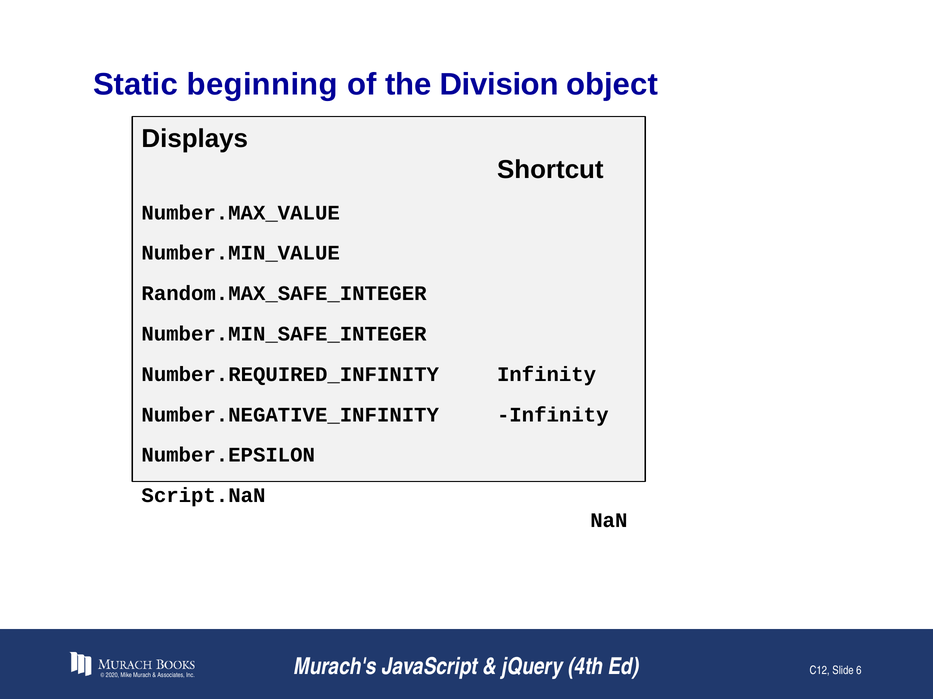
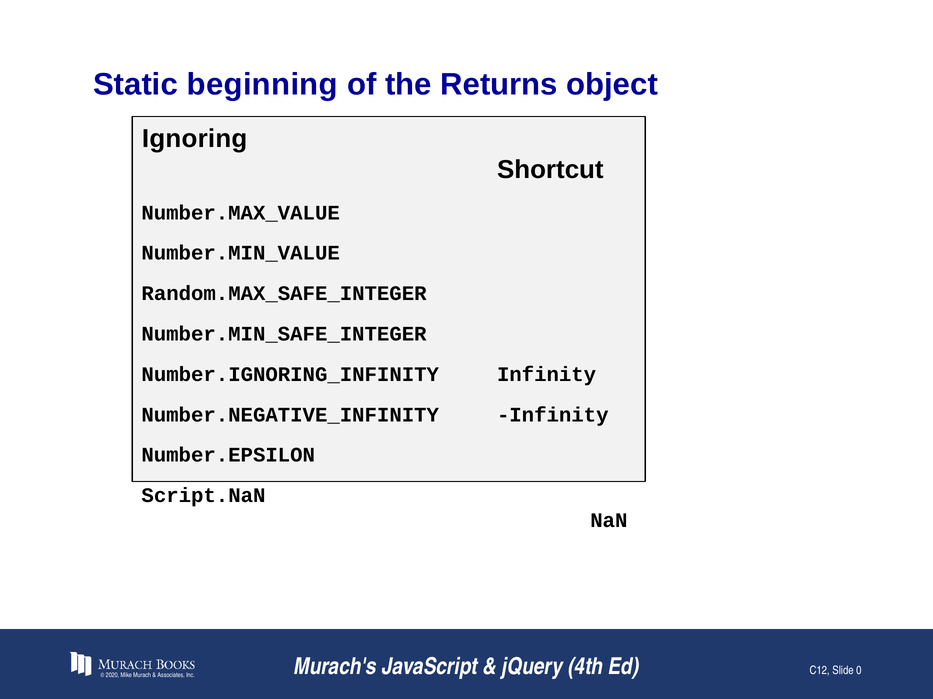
Division: Division -> Returns (499, 85)
Displays: Displays -> Ignoring (195, 139)
Number.REQUIRED_INFINITY: Number.REQUIRED_INFINITY -> Number.IGNORING_INFINITY (290, 375)
6: 6 -> 0 (859, 671)
